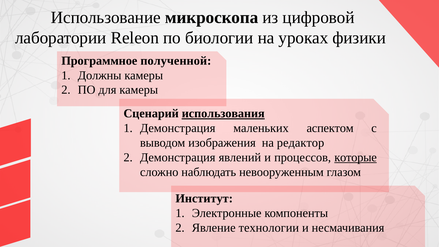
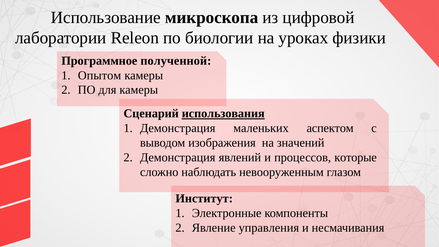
Должны: Должны -> Опытом (100, 75)
редактор: редактор -> значений (301, 143)
которые underline: present -> none (356, 158)
технологии: технологии -> управления (269, 228)
